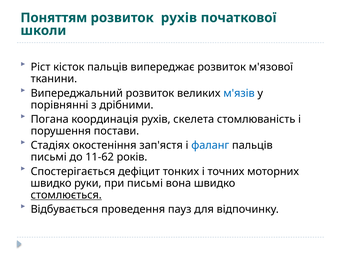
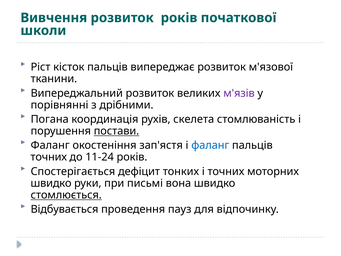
Поняттям: Поняттям -> Вивчення (54, 18)
розвиток рухів: рухів -> років (179, 18)
м'язів colour: blue -> purple (239, 93)
постави underline: none -> present (116, 131)
Стадіях: Стадіях -> Фаланг (50, 145)
письмі: письмі -> точних (49, 157)
11-62: 11-62 -> 11-24 (100, 157)
